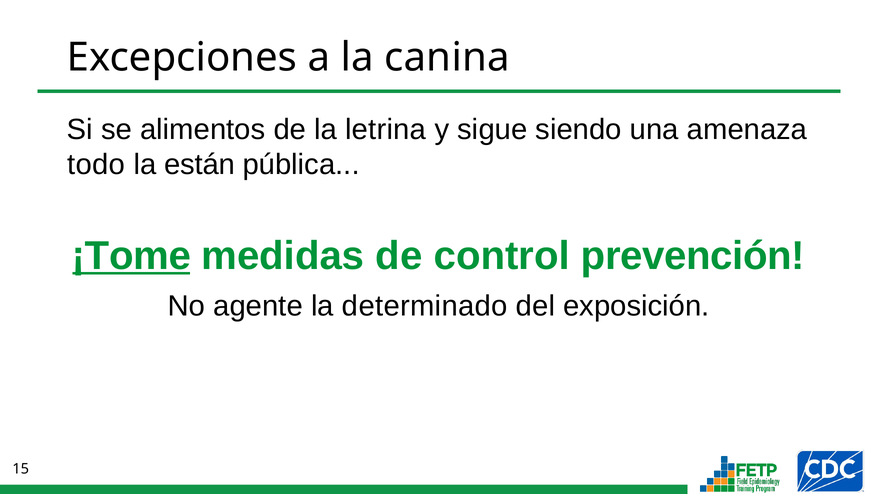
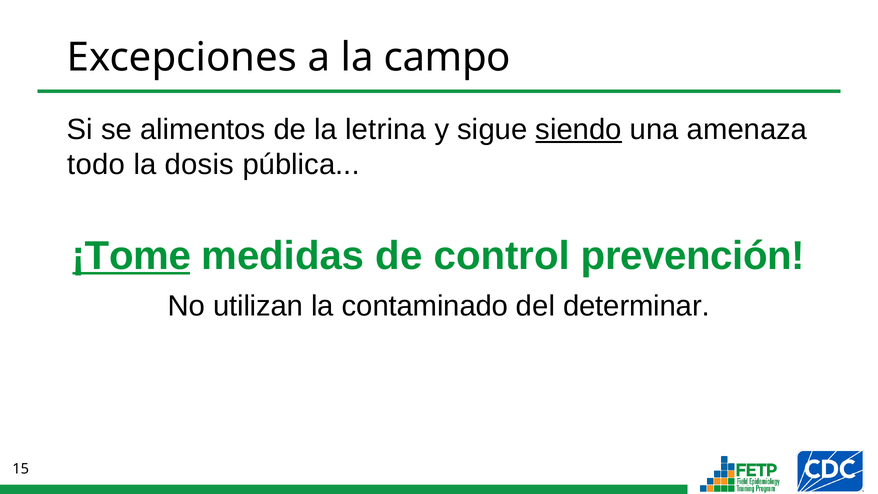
canina: canina -> campo (447, 58)
siendo underline: none -> present (579, 129)
están: están -> dosis (199, 165)
agente: agente -> utilizan (258, 306)
determinado: determinado -> contaminado (425, 306)
exposición: exposición -> determinar (636, 306)
